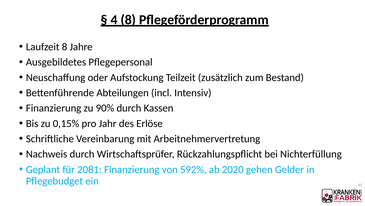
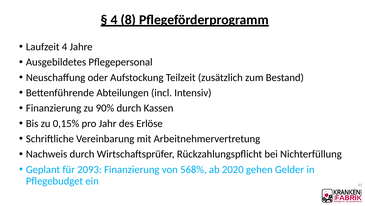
Laufzeit 8: 8 -> 4 (65, 47)
2081: 2081 -> 2093 (90, 169)
592%: 592% -> 568% (193, 169)
